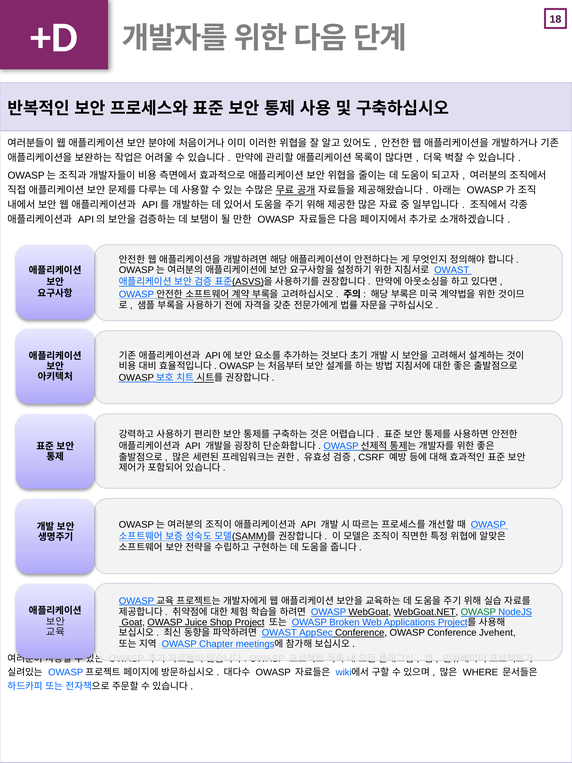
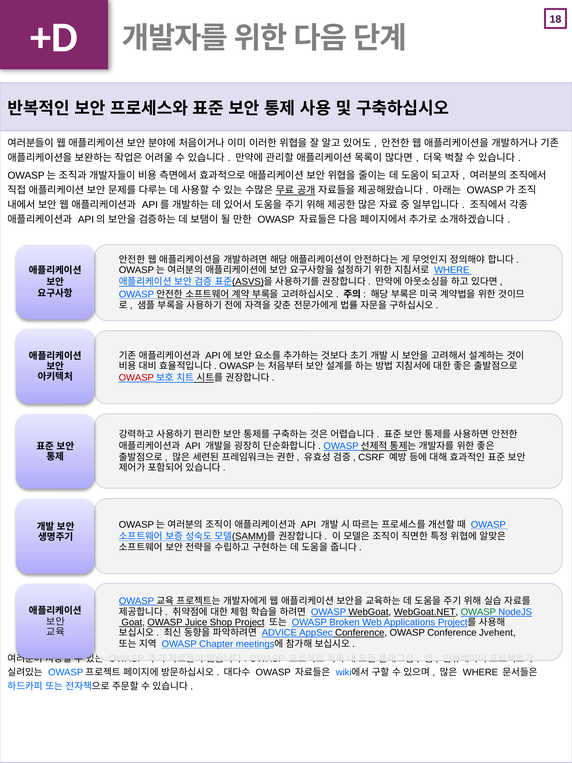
OWAST: OWAST -> WHERE (452, 270)
OWASP colour: black -> red (136, 378)
OWAST: OWAST -> ADVICE (279, 632)
